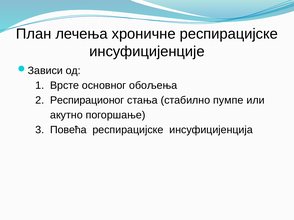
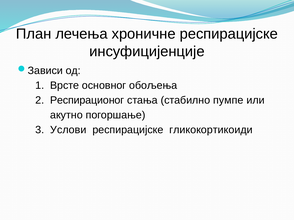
Повећа: Повећа -> Услови (68, 130)
инсуфицијенција: инсуфицијенција -> гликокортикоиди (211, 130)
